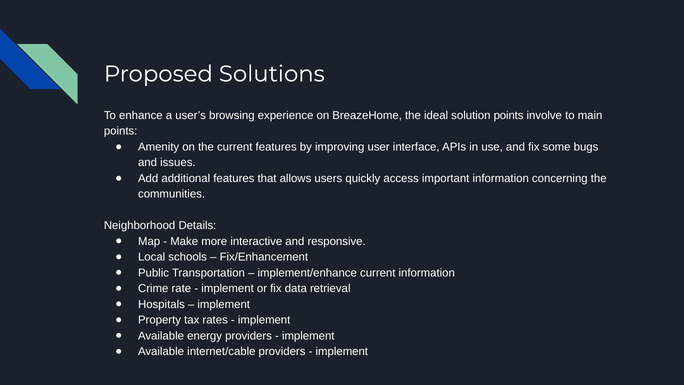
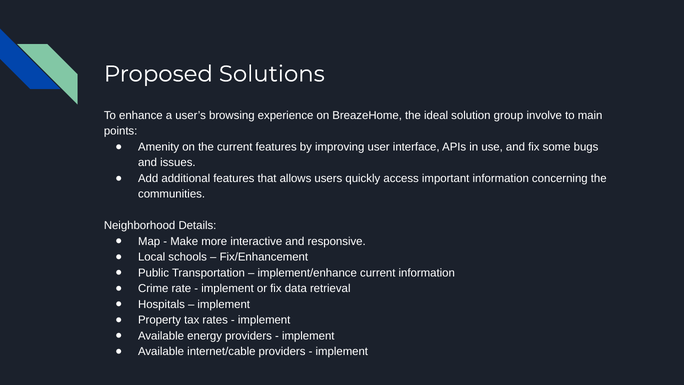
solution points: points -> group (508, 115)
